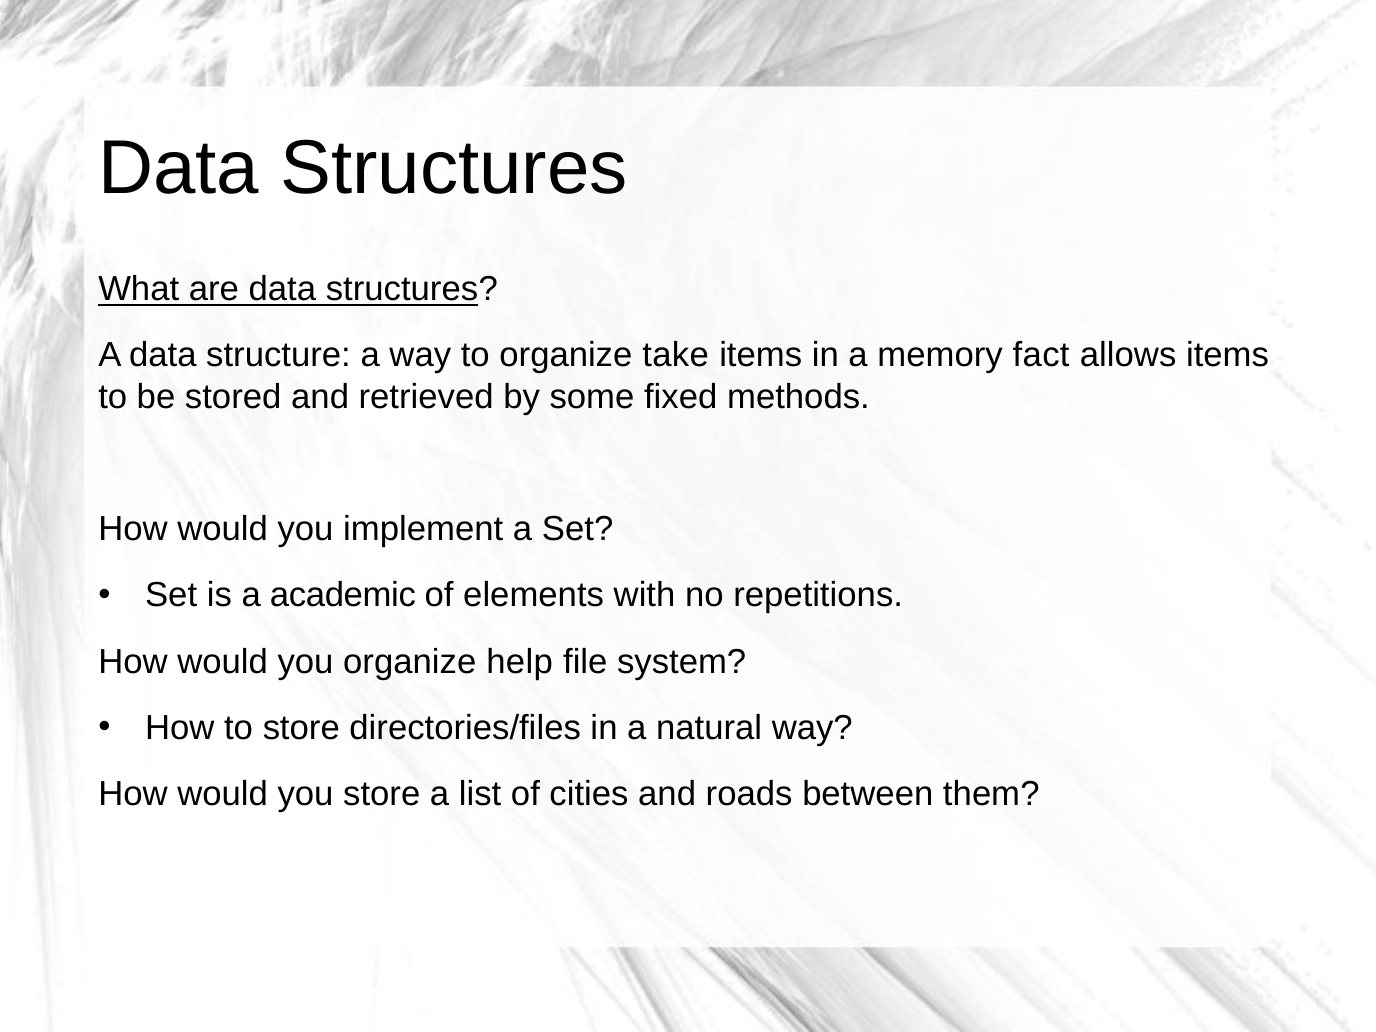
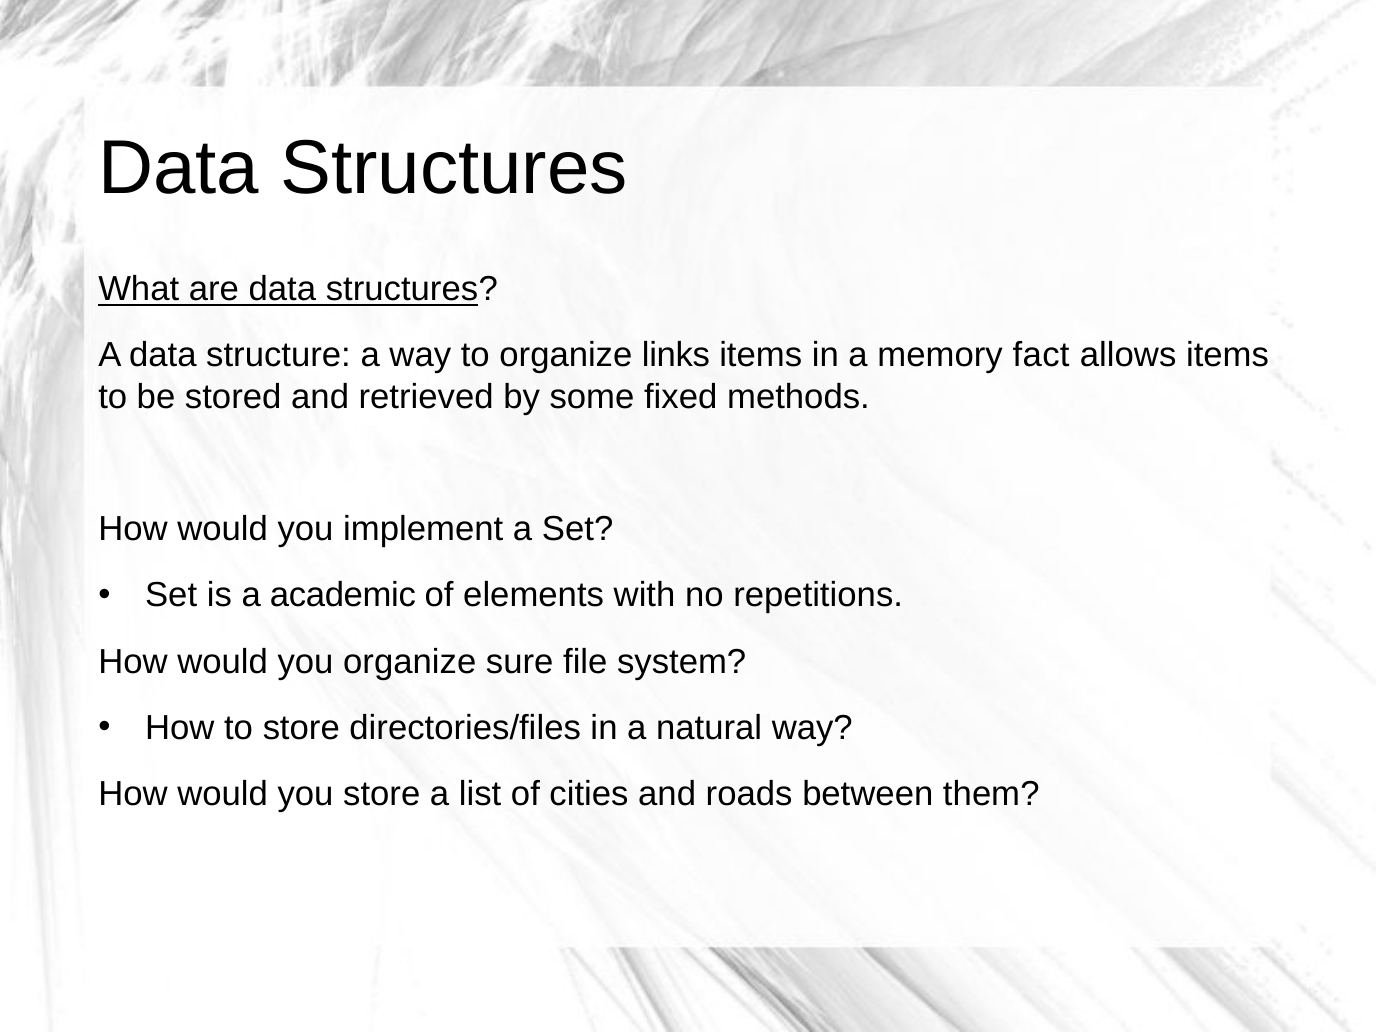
take: take -> links (676, 355)
help: help -> sure (520, 662)
